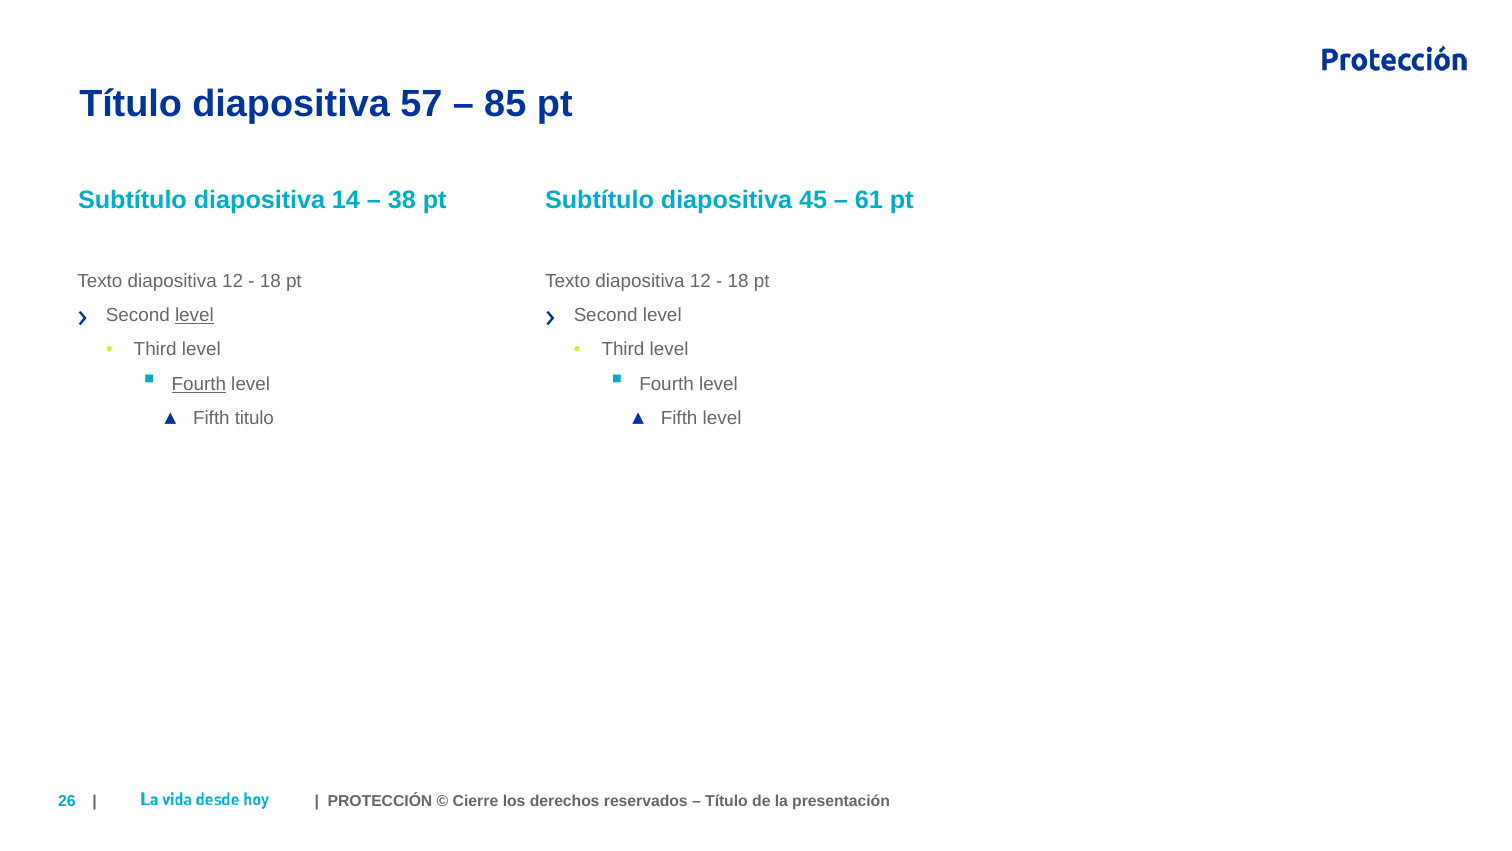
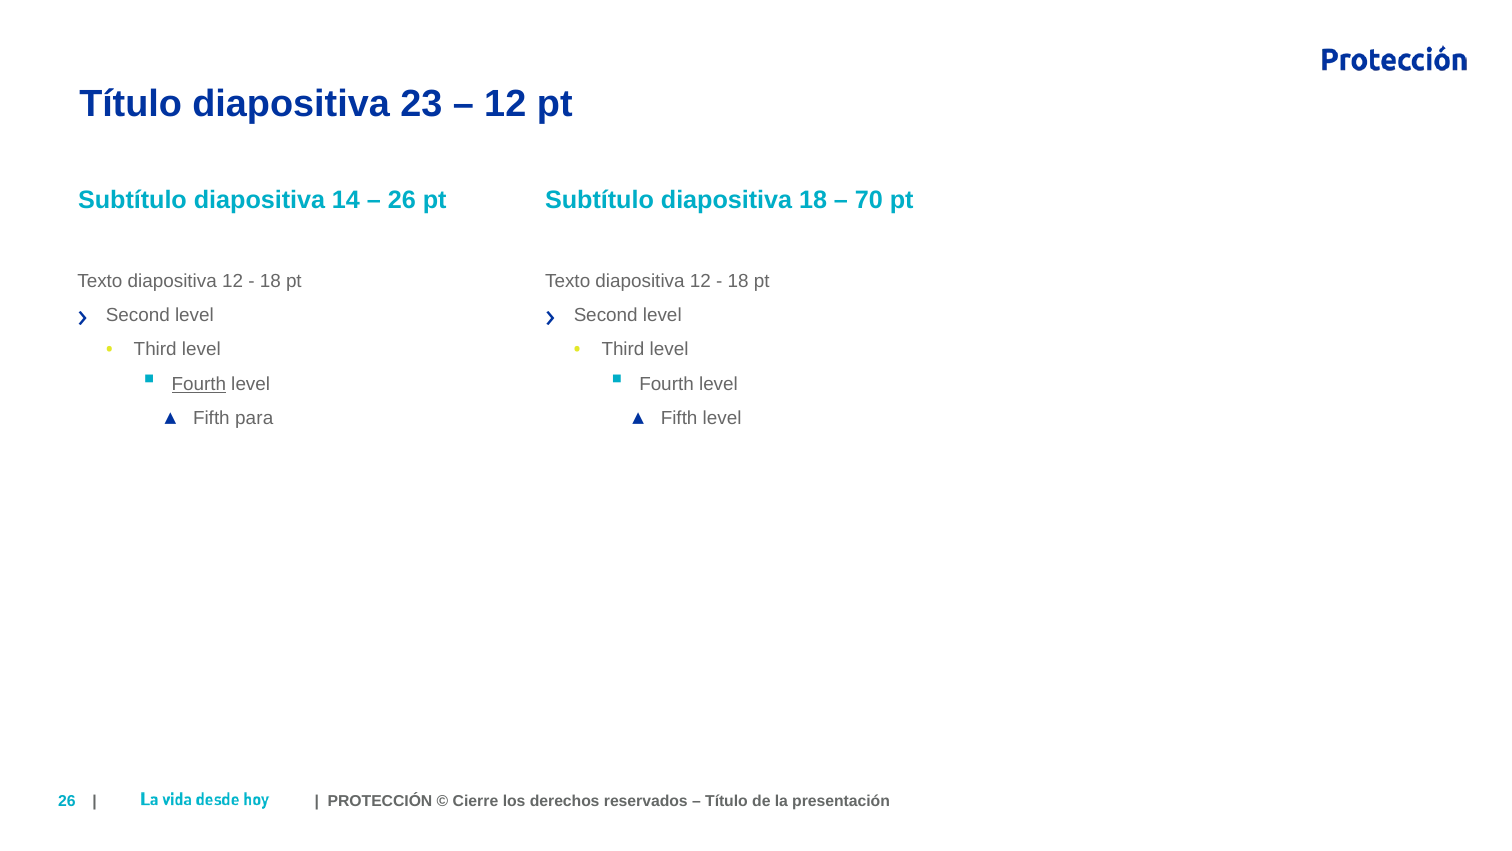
57: 57 -> 23 (421, 104)
85: 85 -> 12 (505, 104)
38: 38 -> 26 (402, 200)
diapositiva 45: 45 -> 18 (813, 200)
61: 61 -> 70 (869, 200)
level underline: present -> none (194, 315)
titulo: titulo -> para (254, 418)
